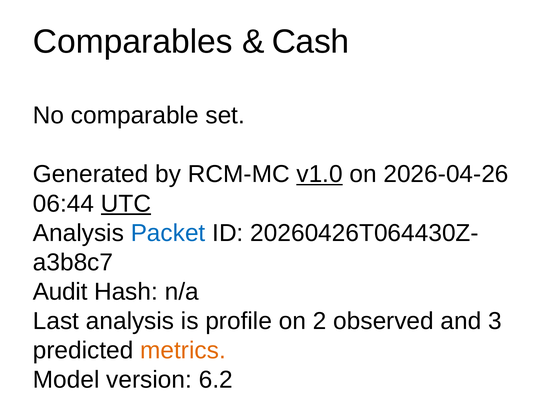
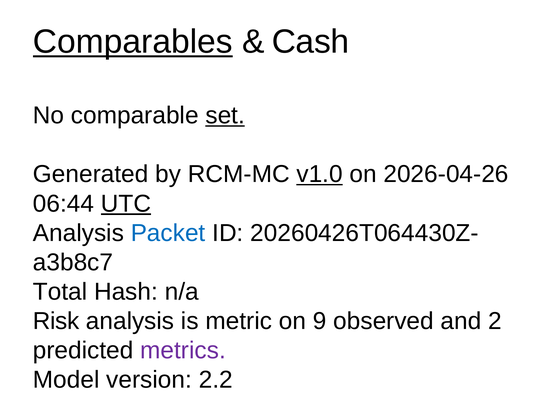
Comparables underline: none -> present (133, 42)
set underline: none -> present (225, 115)
Audit: Audit -> Total (60, 291)
Last: Last -> Risk (56, 321)
profile: profile -> metric (239, 321)
2: 2 -> 9 (320, 321)
3: 3 -> 2 (495, 321)
metrics colour: orange -> purple (183, 350)
6.2: 6.2 -> 2.2 (216, 379)
